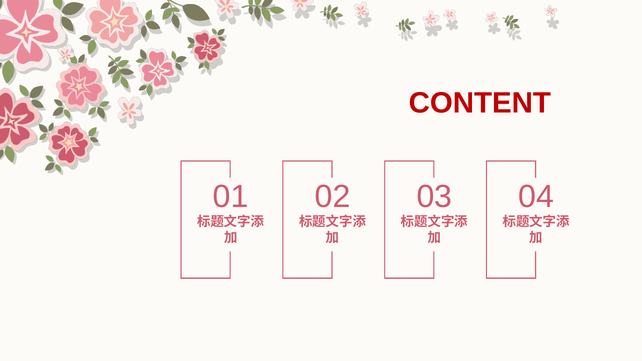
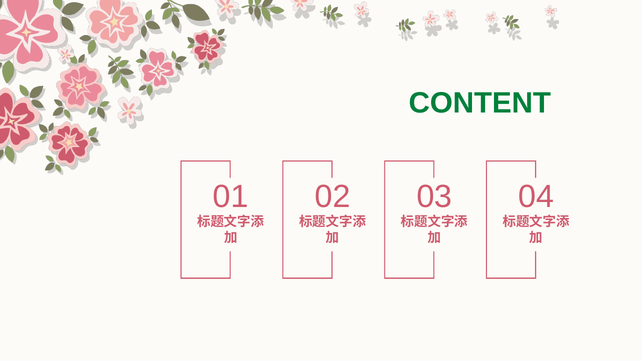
CONTENT colour: red -> green (480, 103)
